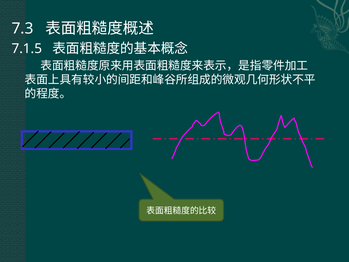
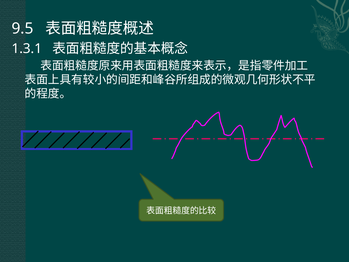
7.3: 7.3 -> 9.5 (23, 28)
7.1.5: 7.1.5 -> 1.3.1 (27, 49)
